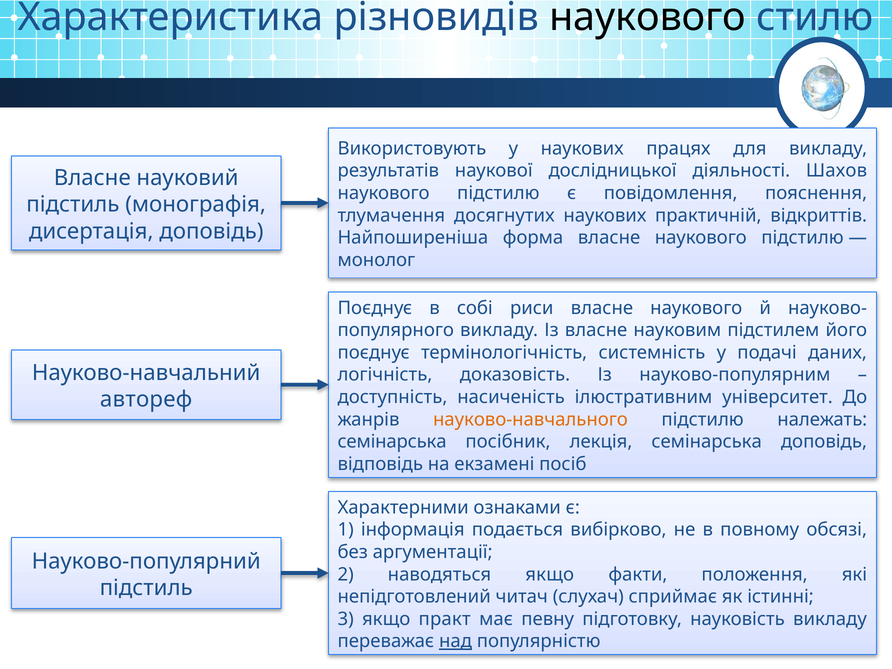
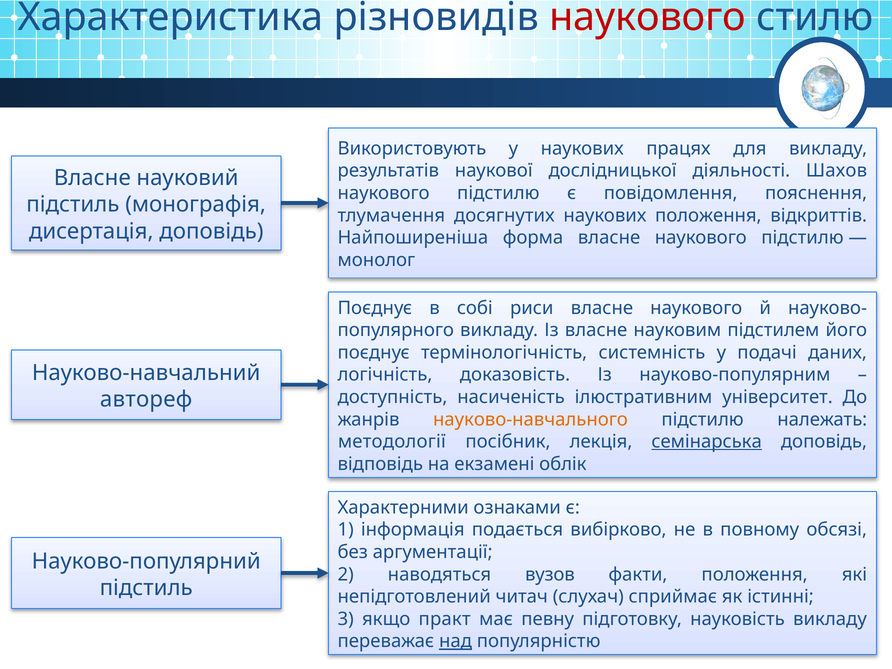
наукового colour: black -> red (648, 17)
наукових практичній: практичній -> положення (708, 215)
семінарська: семінарська -> методології (392, 442)
семінарська underline: none -> present (707, 442)
посіб: посіб -> облік (563, 464)
наводяться якщо: якщо -> вузов (550, 574)
